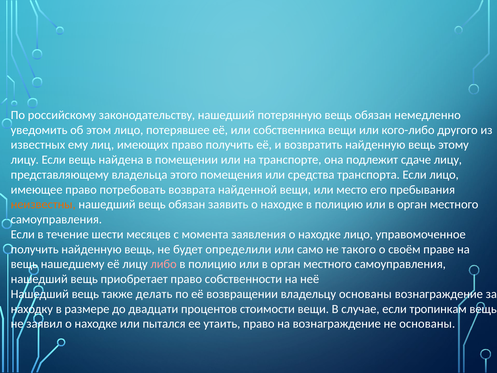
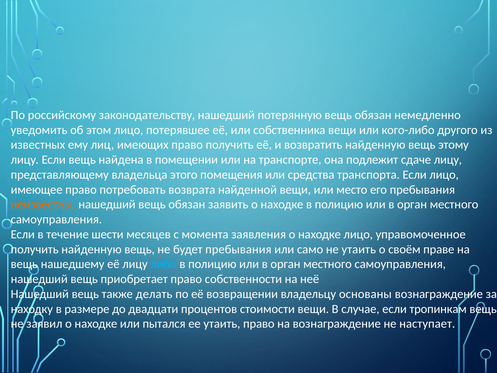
будет определили: определили -> пребывания (238, 249)
не такого: такого -> утаить (359, 249)
либо colour: pink -> light blue (164, 264)
не основаны: основаны -> наступает (427, 324)
